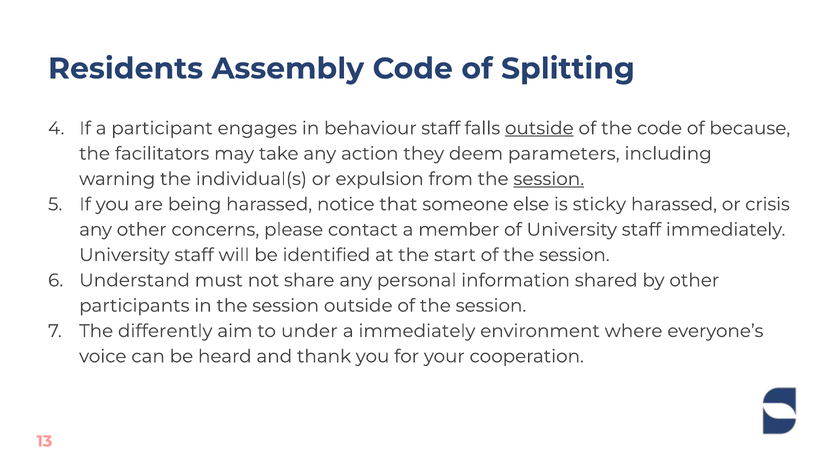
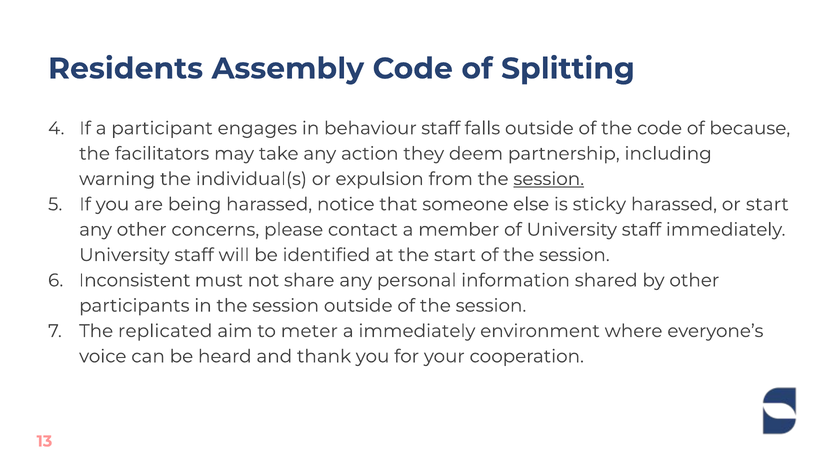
outside underline: present -> none (539, 128)
parameters: parameters -> partnership (564, 154)
or crisis: crisis -> start (767, 204)
Understand: Understand -> Inconsistent (135, 281)
differently: differently -> replicated (165, 331)
under: under -> meter (309, 331)
